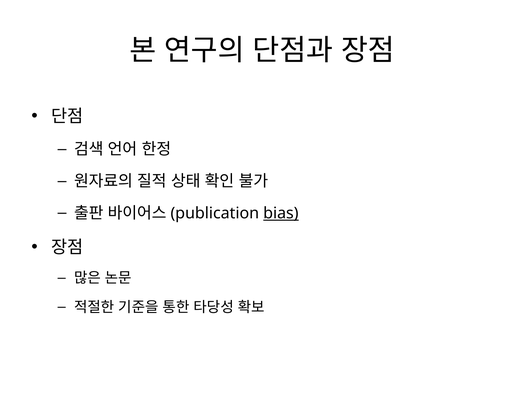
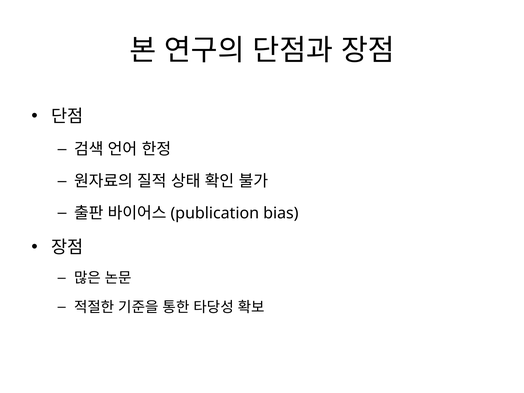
bias underline: present -> none (281, 213)
